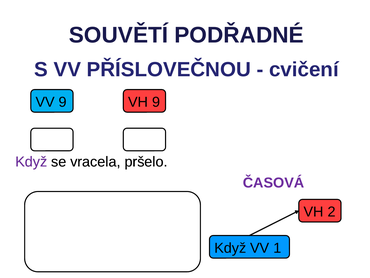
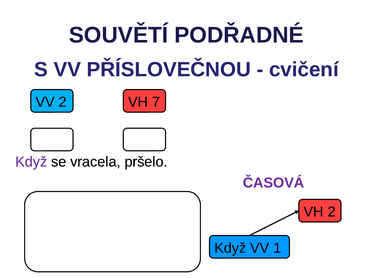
VV 9: 9 -> 2 (63, 102)
VH 9: 9 -> 7 (156, 102)
